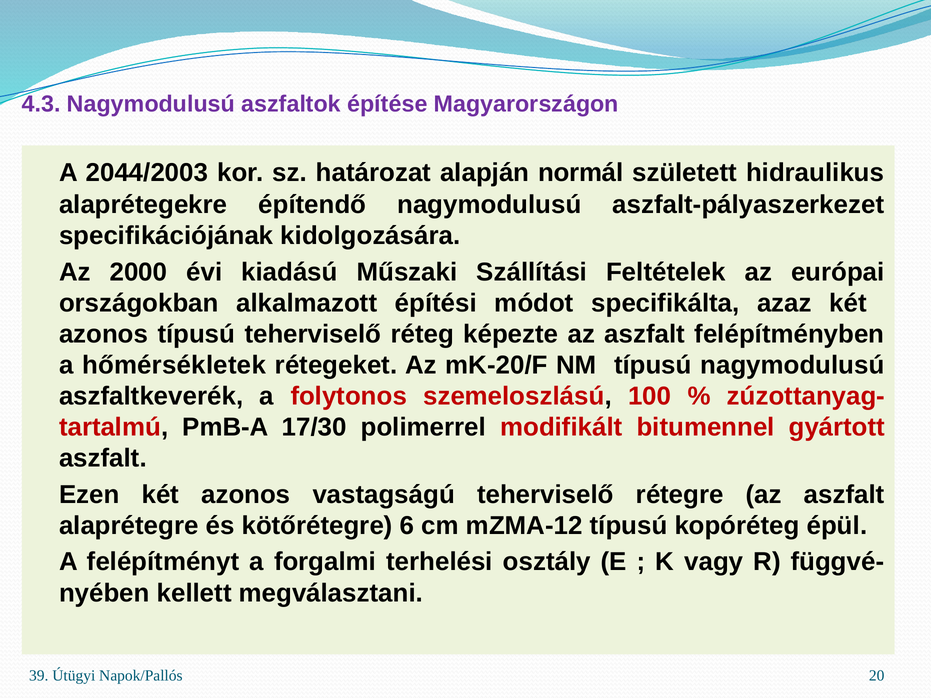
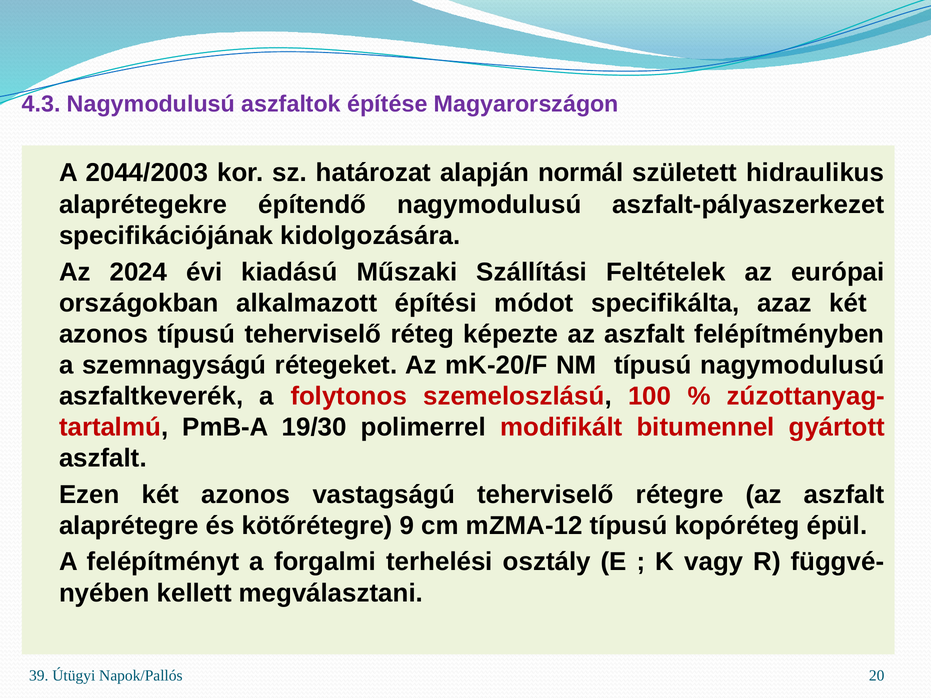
2000: 2000 -> 2024 (138, 272)
hőmérsékletek: hőmérsékletek -> szemnagyságú (174, 365)
17/30: 17/30 -> 19/30 (314, 427)
6: 6 -> 9 (407, 526)
